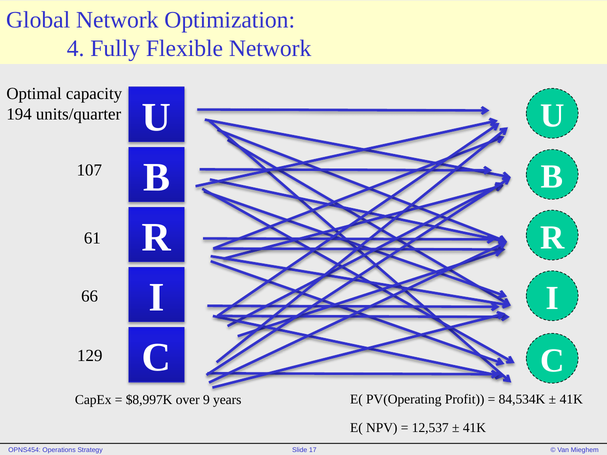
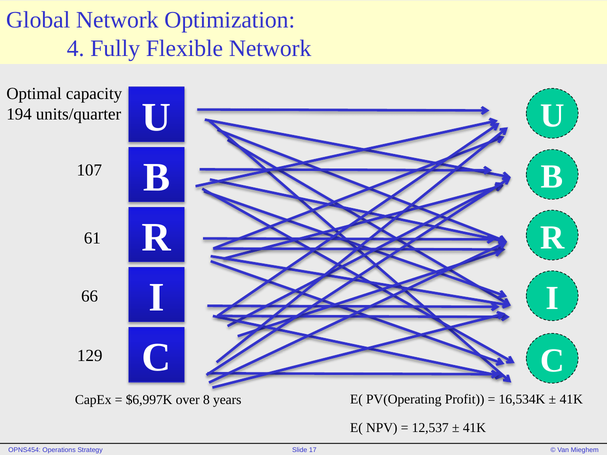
$8,997K: $8,997K -> $6,997K (149, 400)
9: 9 -> 8 (206, 400)
84,534K: 84,534K -> 16,534K (522, 399)
